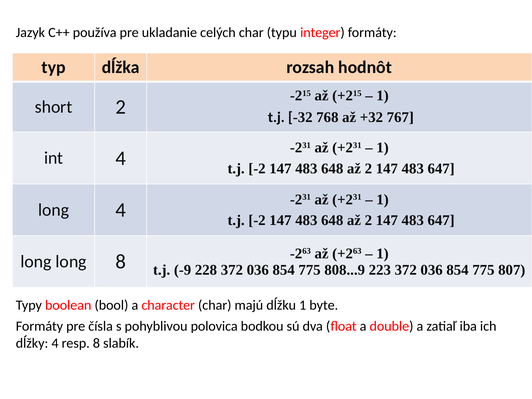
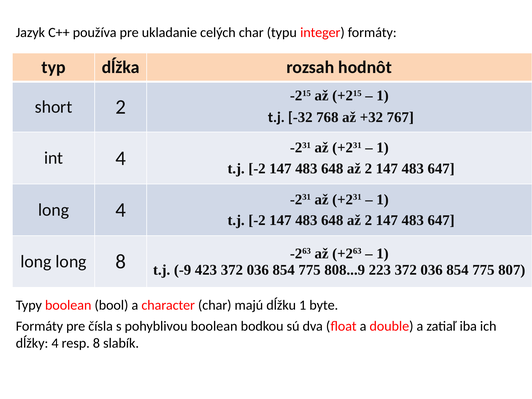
228: 228 -> 423 (206, 270)
pohyblivou polovica: polovica -> boolean (214, 326)
